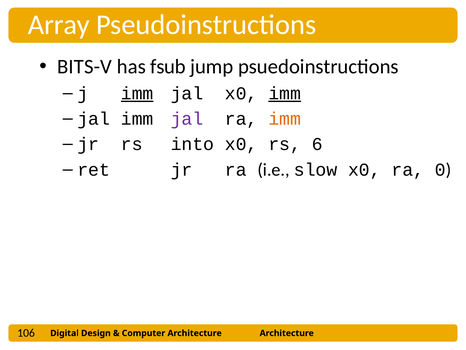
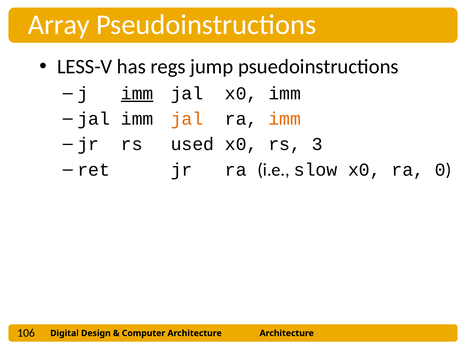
BITS-V: BITS-V -> LESS-V (85, 67)
fsub: fsub -> regs (168, 67)
imm underline: present -> none (285, 93)
jal colour: purple -> orange (187, 119)
into: into -> used (192, 144)
6: 6 -> 3 (317, 144)
